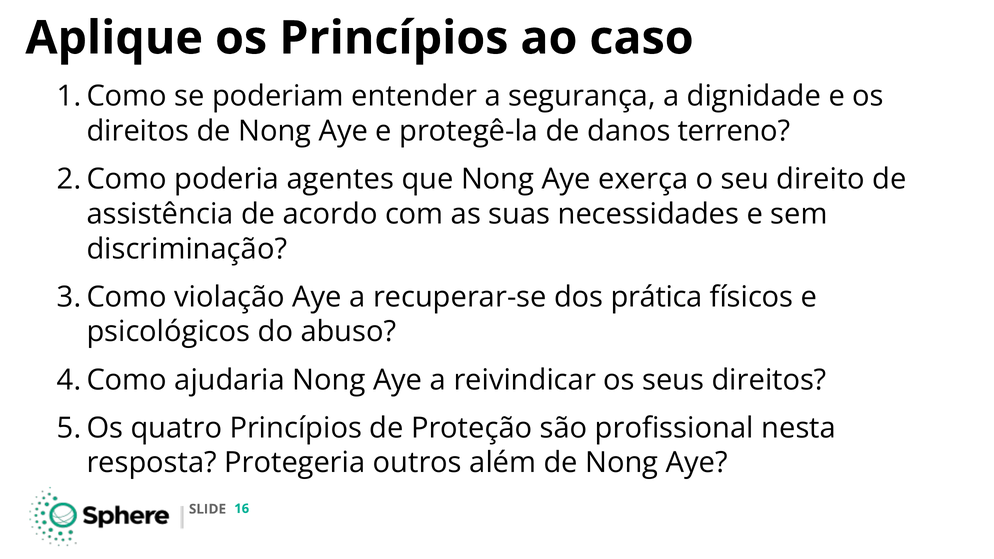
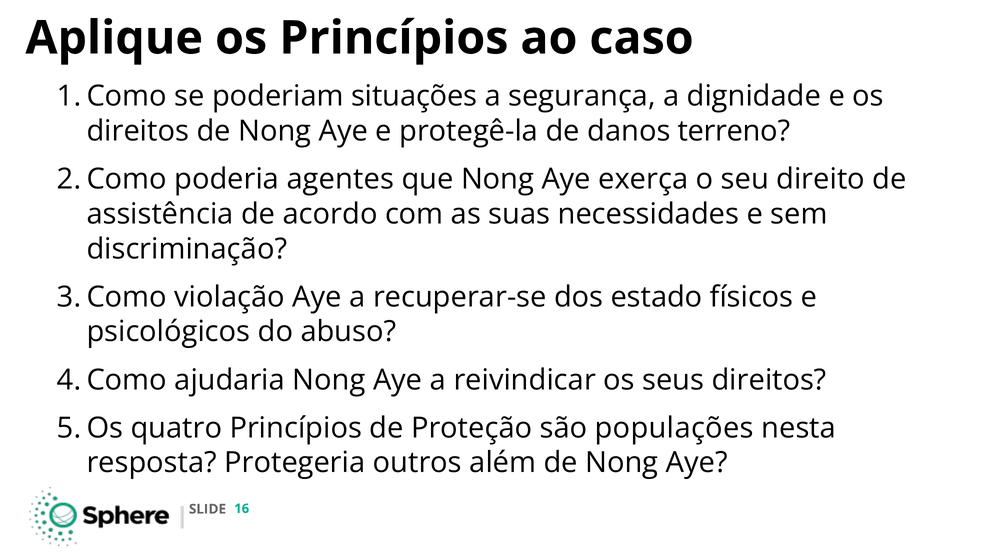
entender: entender -> situações (414, 96)
prática: prática -> estado (656, 297)
profissional: profissional -> populações (674, 428)
